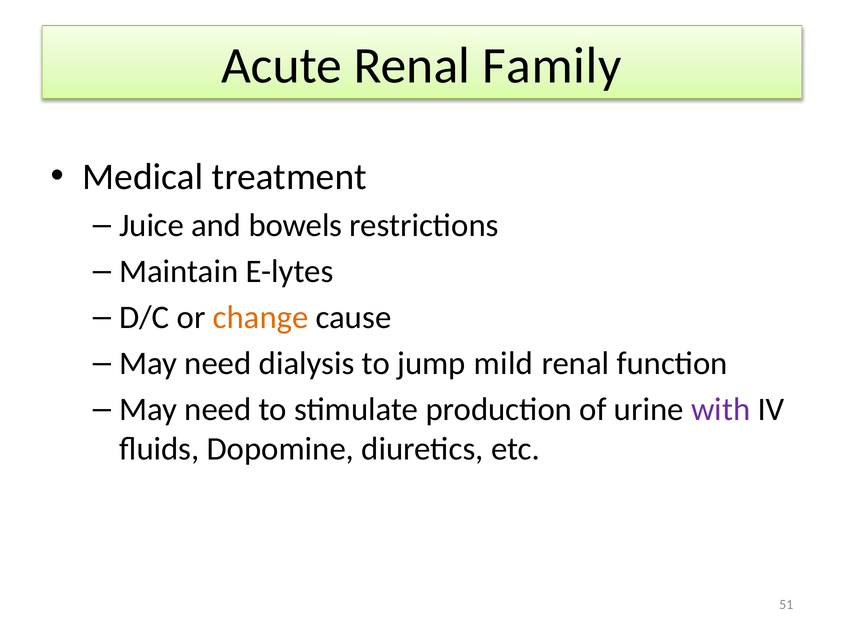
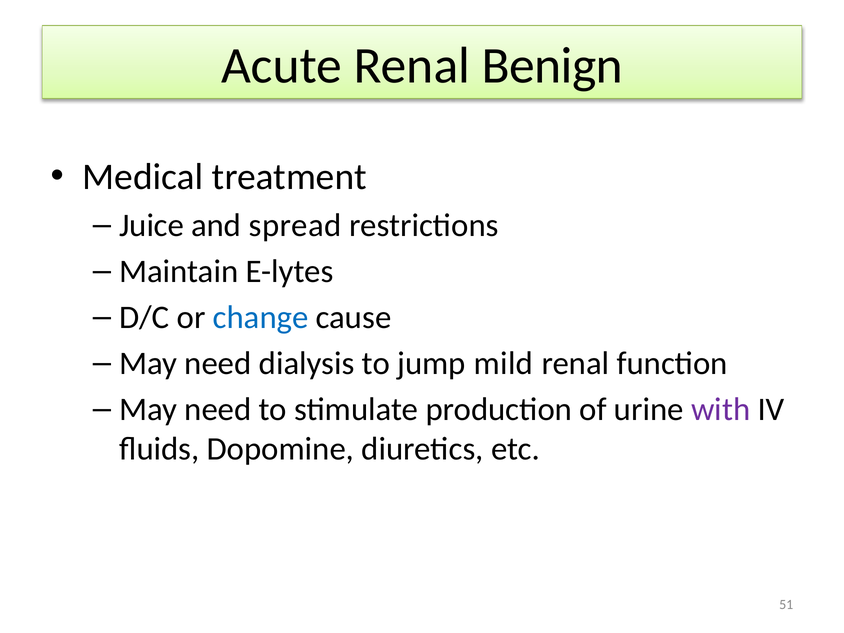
Family: Family -> Benign (552, 65)
bowels: bowels -> spread (295, 226)
change colour: orange -> blue (261, 317)
